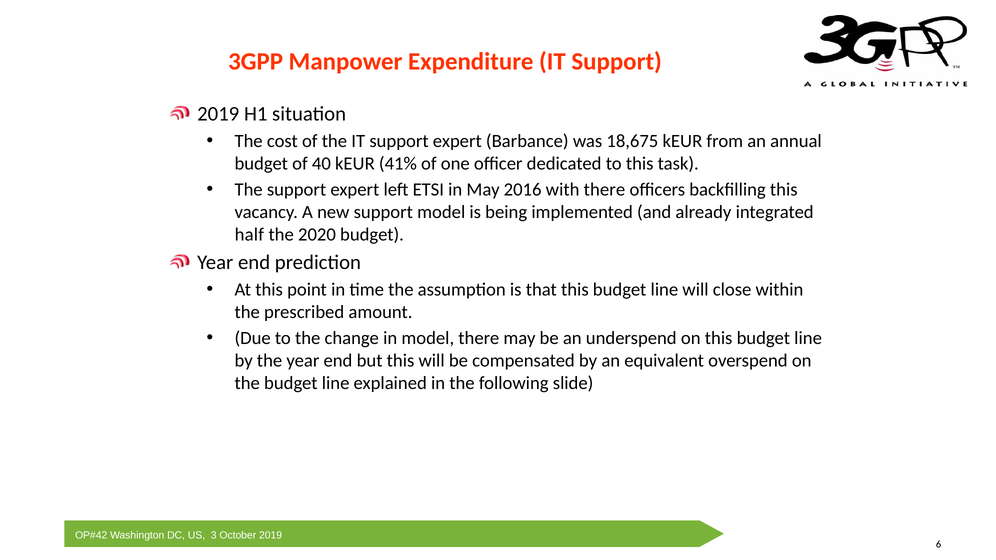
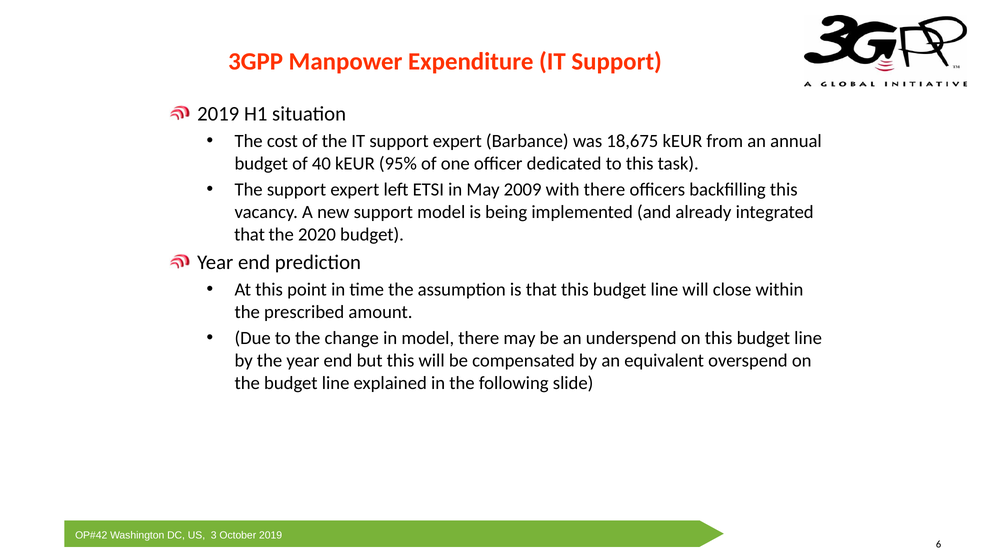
41%: 41% -> 95% (398, 164)
2016: 2016 -> 2009 (523, 190)
half: half -> that (250, 235)
